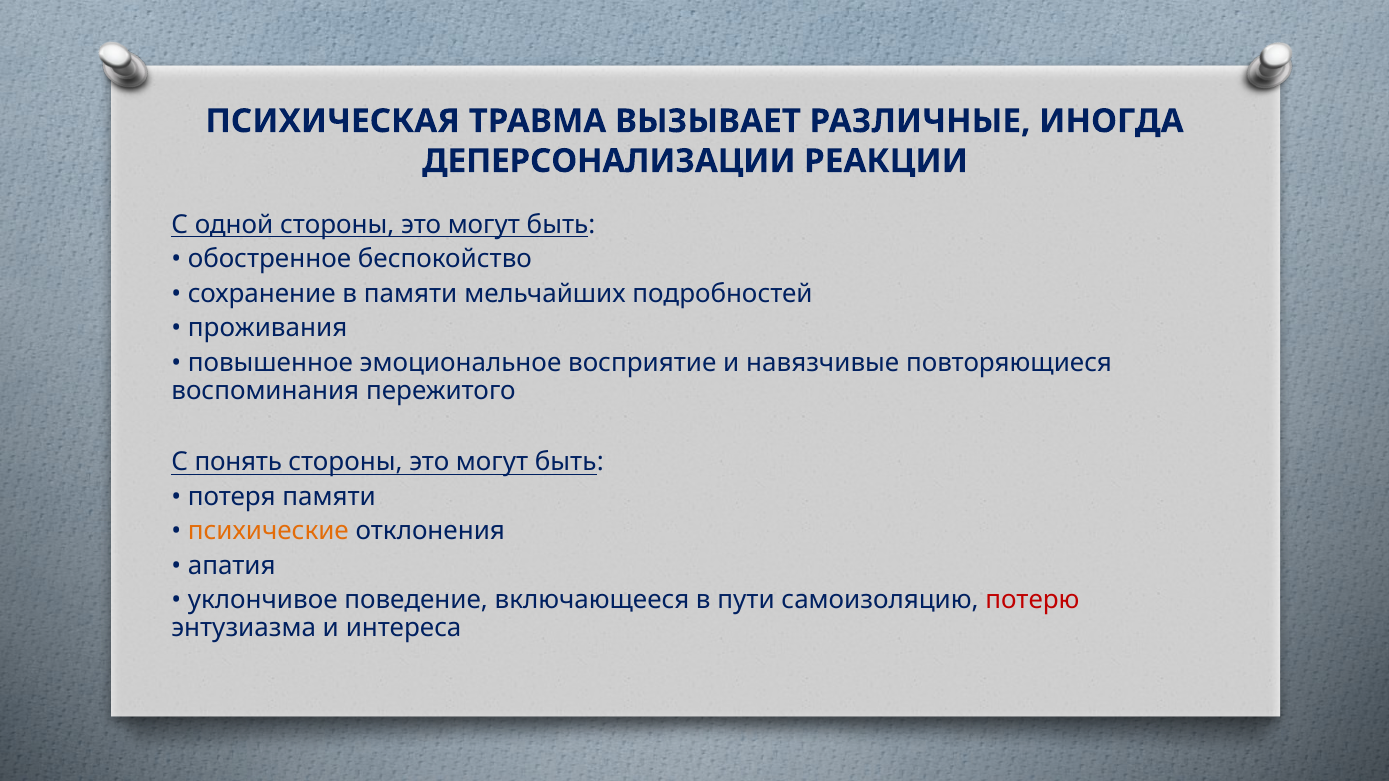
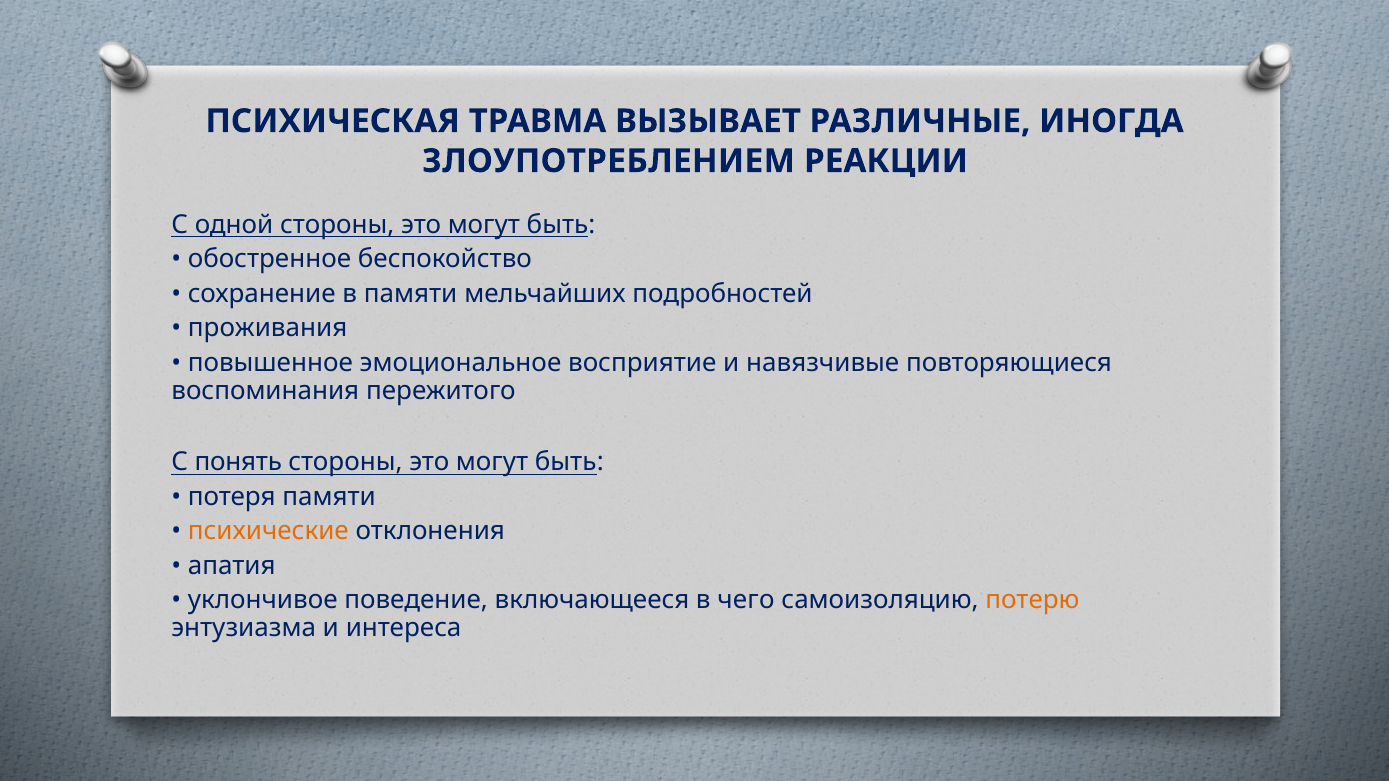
ДЕПЕРСОНАЛИЗАЦИИ: ДЕПЕРСОНАЛИЗАЦИИ -> ЗЛОУПОТРЕБЛЕНИЕМ (609, 161)
пути: пути -> чего (746, 600)
потерю colour: red -> orange (1032, 600)
